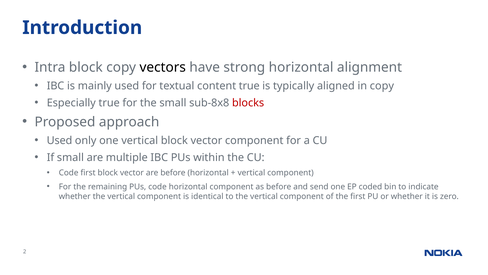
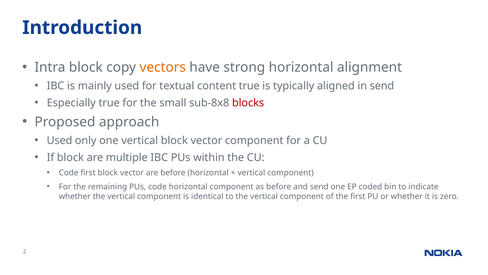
vectors colour: black -> orange (163, 67)
in copy: copy -> send (382, 86)
If small: small -> block (70, 157)
